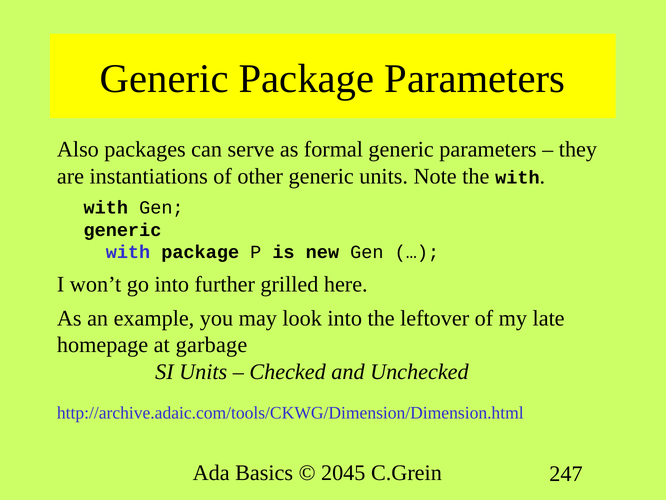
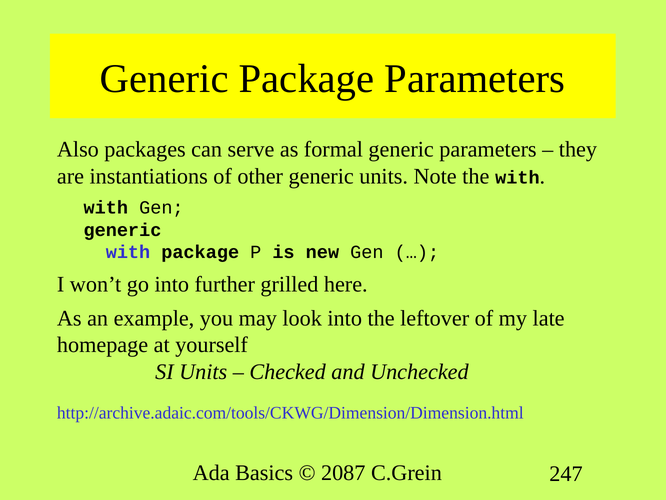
garbage: garbage -> yourself (212, 345)
2045: 2045 -> 2087 (343, 473)
